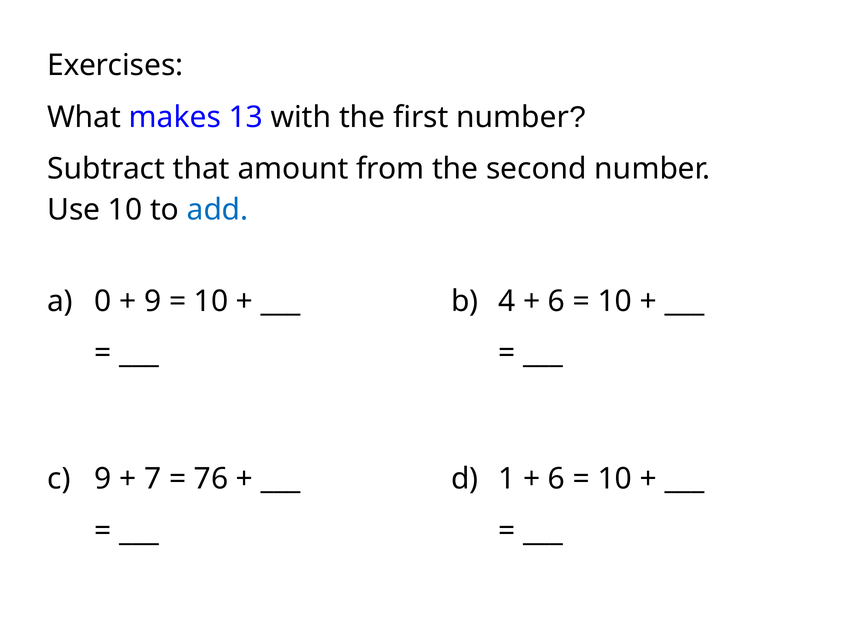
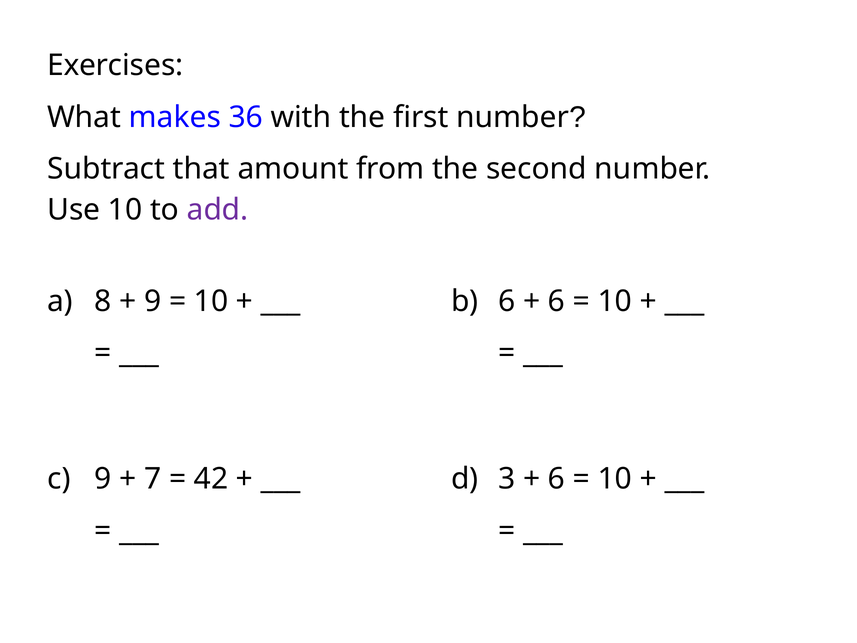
13: 13 -> 36 (246, 117)
add colour: blue -> purple (218, 210)
0: 0 -> 8 (103, 301)
b 4: 4 -> 6 (507, 301)
76: 76 -> 42 (211, 479)
1: 1 -> 3 (507, 479)
